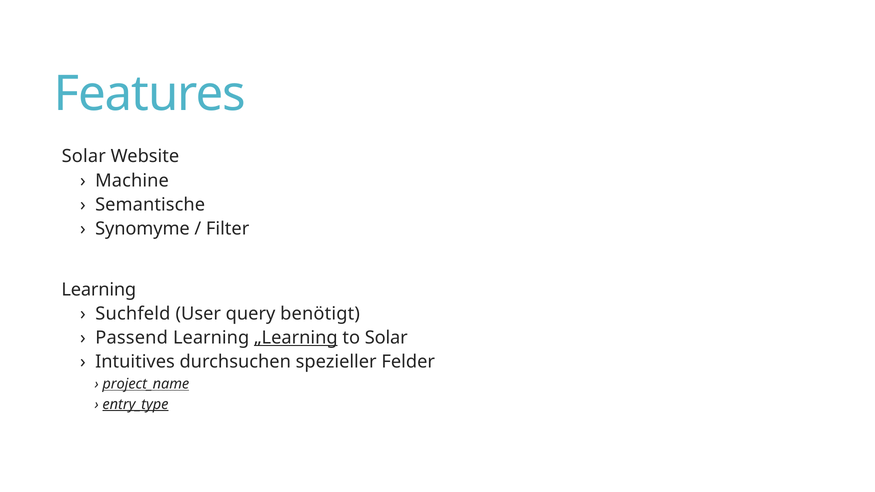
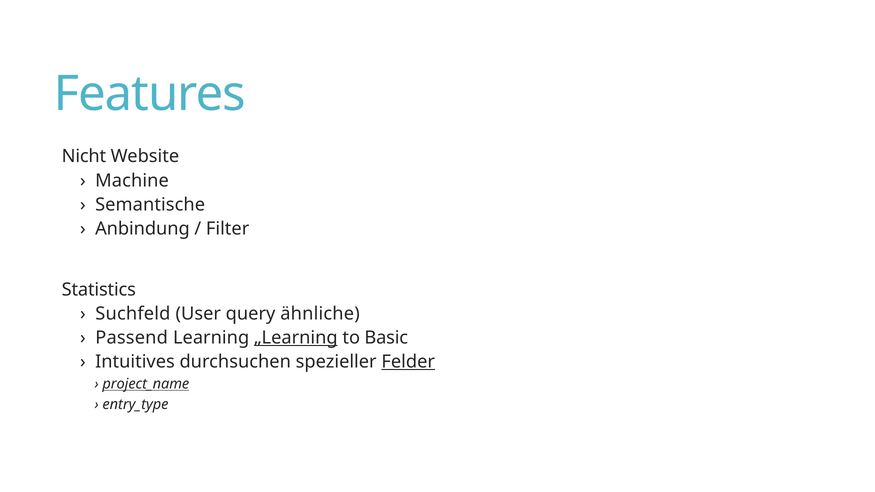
Solar: Solar -> Nicht (84, 157)
Synomyme: Synomyme -> Anbindung (142, 229)
Learning: Learning -> Statistics (99, 290)
benötigt: benötigt -> ähnliche (320, 314)
to Solar: Solar -> Basic (386, 338)
Felder underline: none -> present (408, 362)
entry_type underline: present -> none (135, 405)
